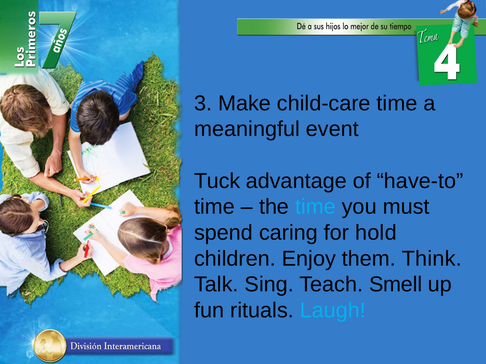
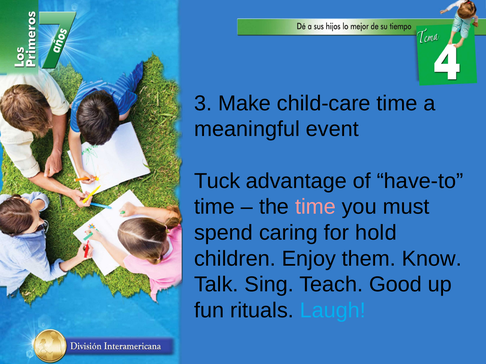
time colour: light blue -> pink (315, 207)
Think: Think -> Know (432, 259)
Smell: Smell -> Good (395, 285)
